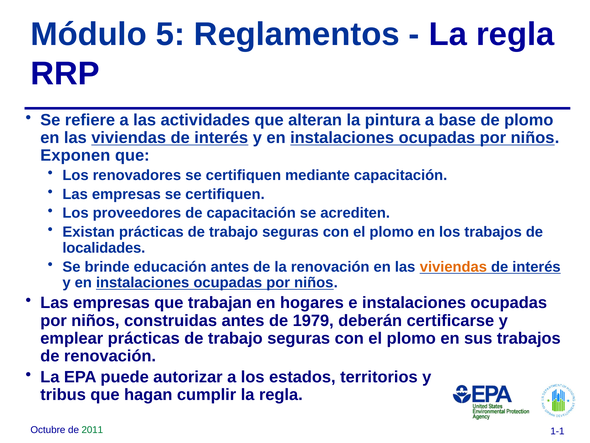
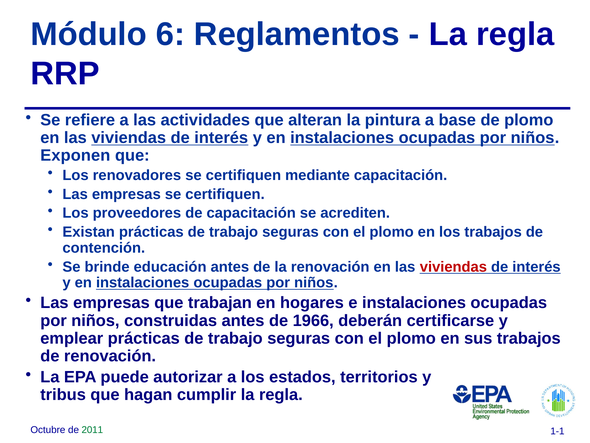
5: 5 -> 6 (170, 34)
localidades: localidades -> contención (104, 248)
viviendas colour: orange -> red (453, 267)
1979: 1979 -> 1966 (313, 320)
